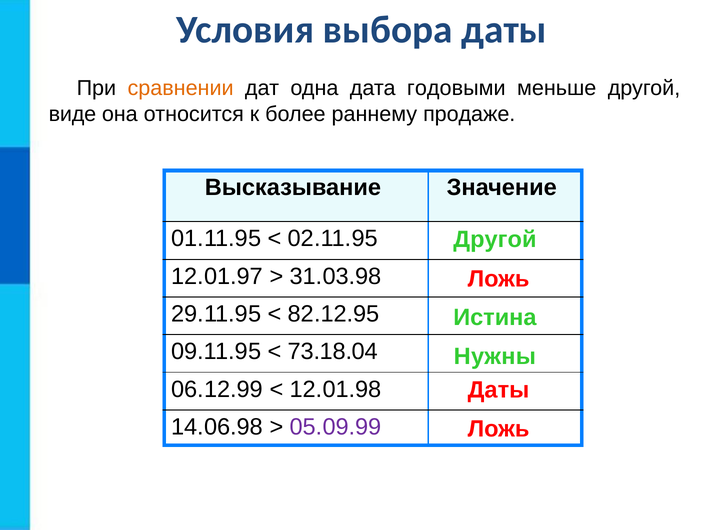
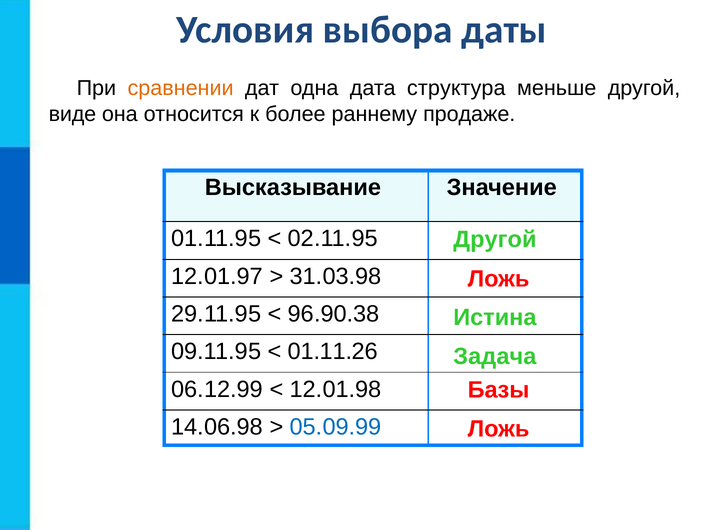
годовыми: годовыми -> структура (456, 88)
82.12.95: 82.12.95 -> 96.90.38 (334, 314)
73.18.04: 73.18.04 -> 01.11.26 (333, 352)
Нужны: Нужны -> Задача (495, 357)
Даты: Даты -> Базы (499, 390)
05.09.99 colour: purple -> blue (336, 427)
